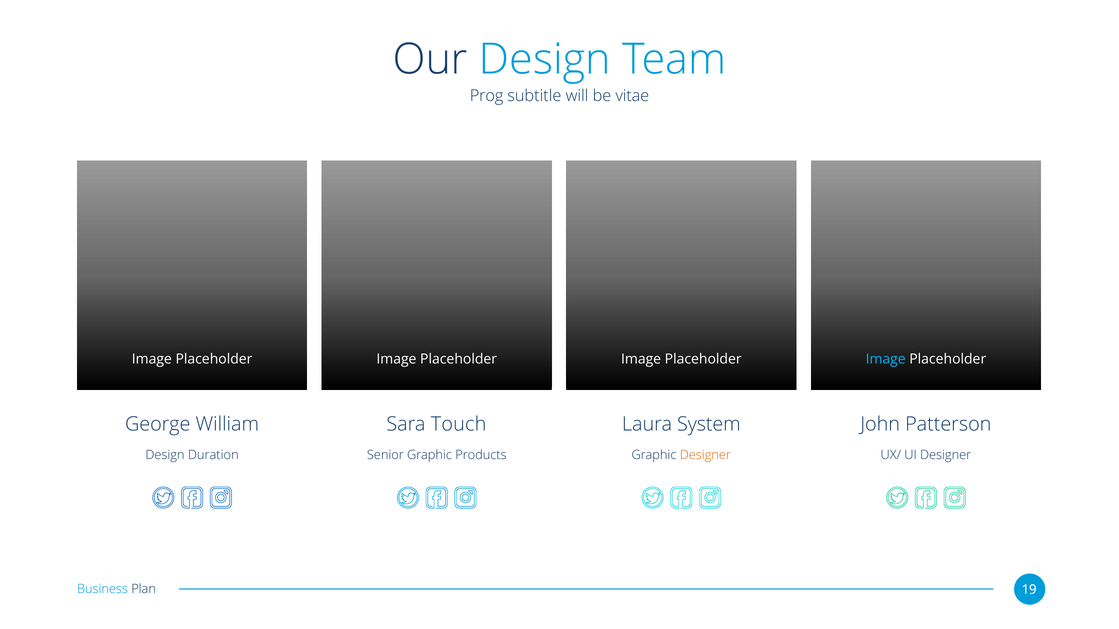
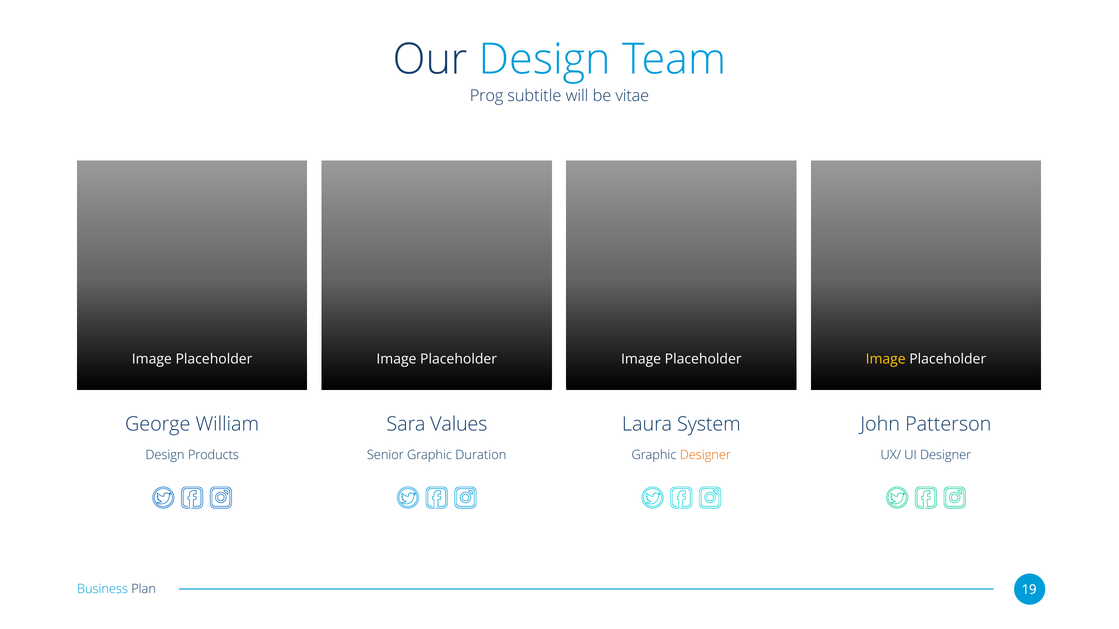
Image colour: light blue -> yellow (886, 360)
Touch: Touch -> Values (459, 425)
Duration: Duration -> Products (213, 455)
Products: Products -> Duration (481, 455)
